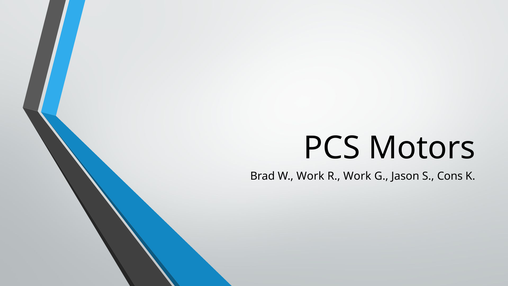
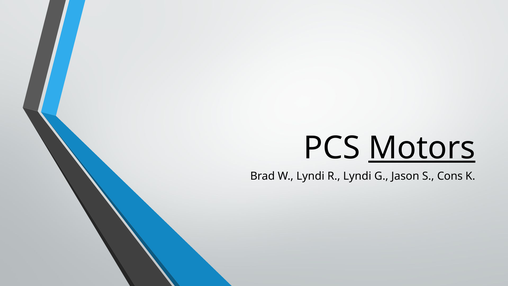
Motors underline: none -> present (422, 148)
W Work: Work -> Lyndi (310, 176)
R Work: Work -> Lyndi (357, 176)
